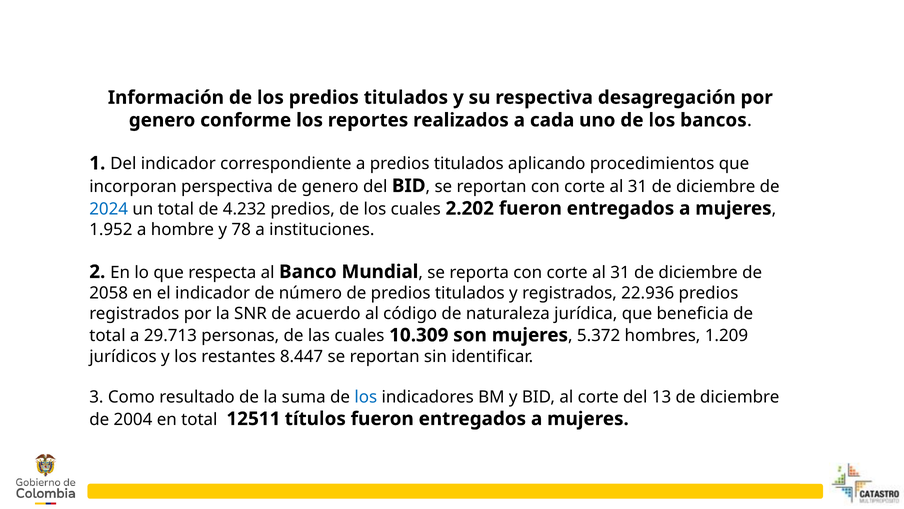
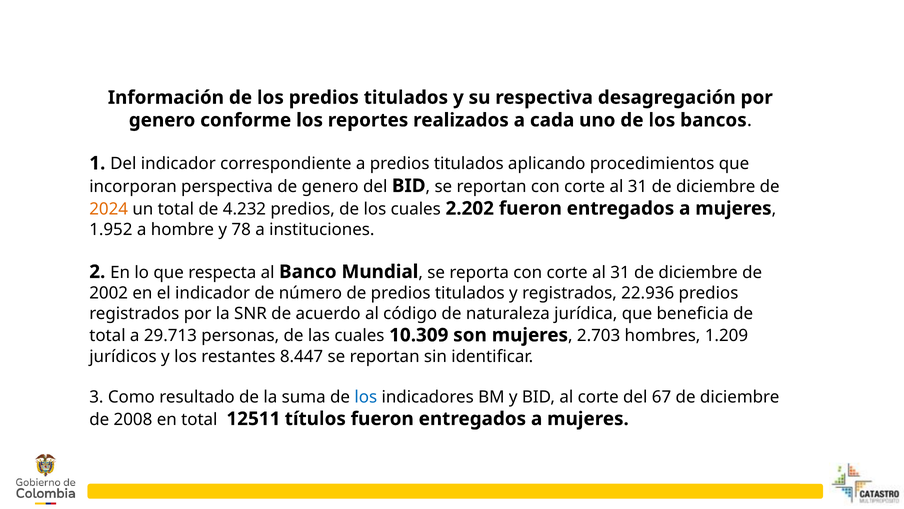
2024 colour: blue -> orange (109, 209)
2058: 2058 -> 2002 (109, 293)
5.372: 5.372 -> 2.703 (599, 335)
13: 13 -> 67 (662, 397)
2004: 2004 -> 2008 (133, 419)
